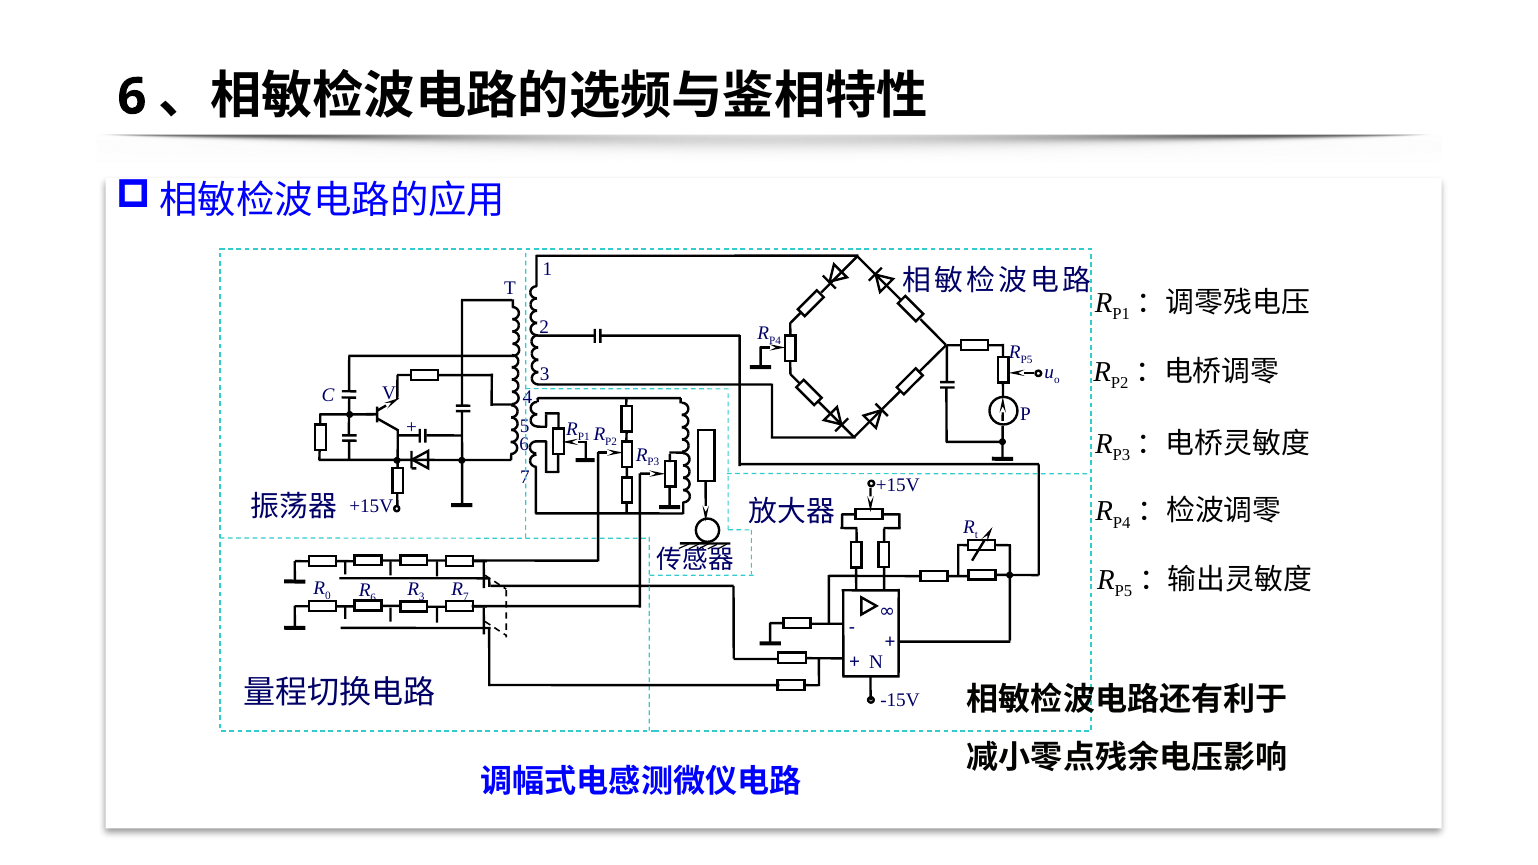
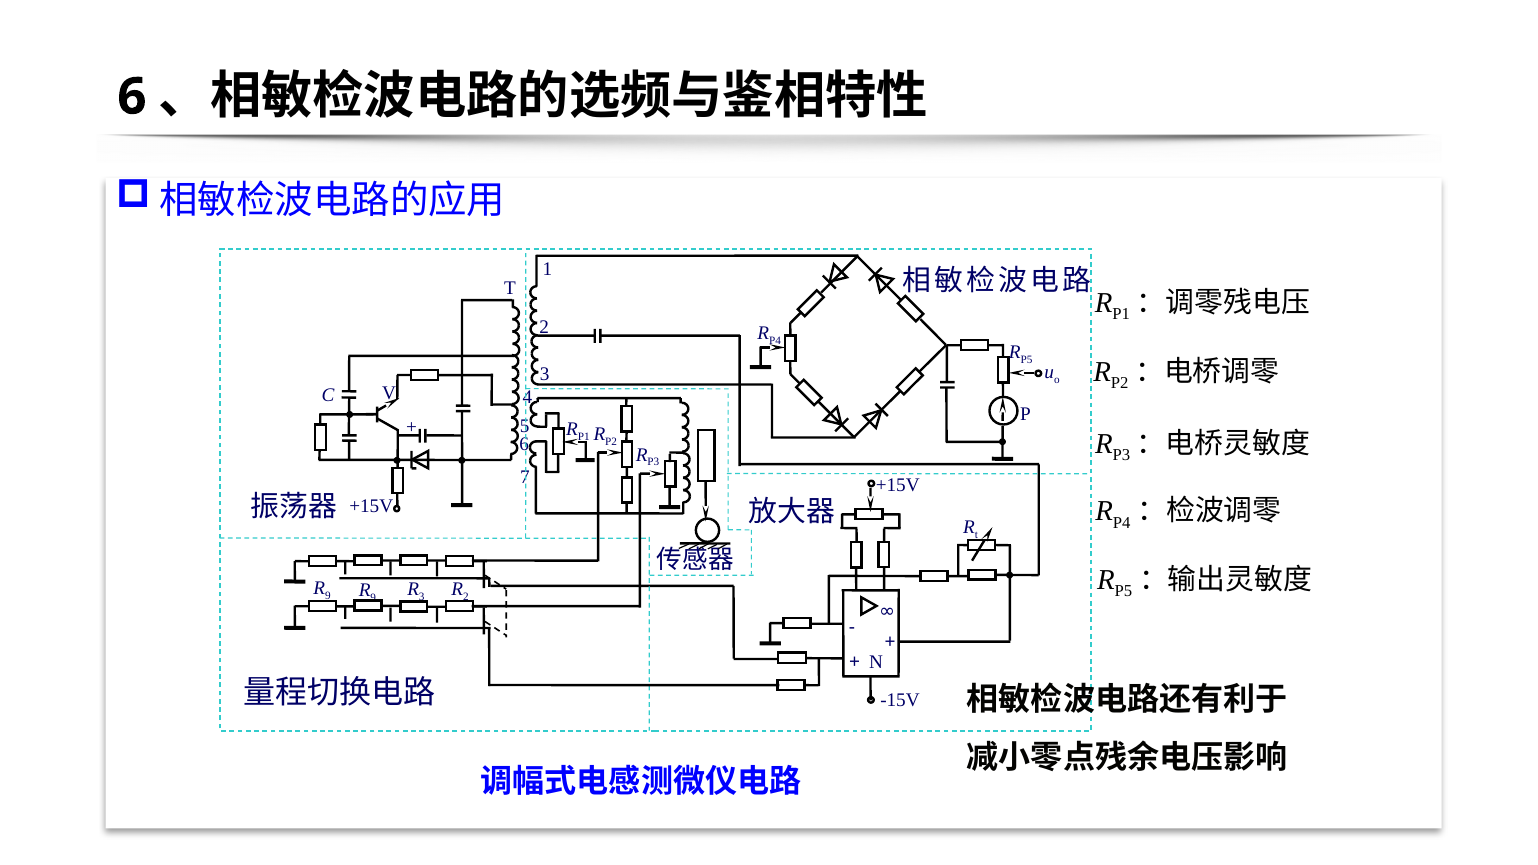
0: 0 -> 9 (328, 596)
6: 6 -> 9 (373, 598)
7: 7 -> 2 (466, 597)
